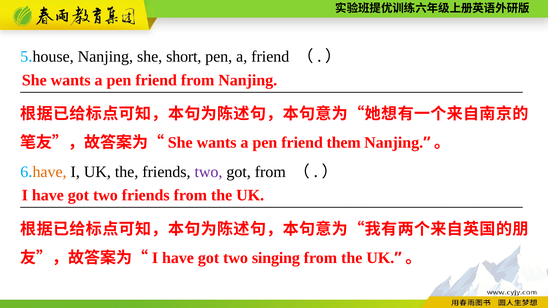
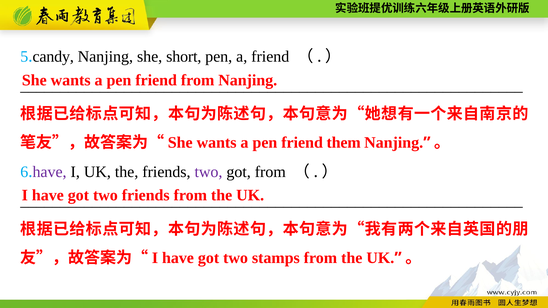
house: house -> candy (53, 57)
have colour: orange -> purple (50, 172)
singing: singing -> stamps (276, 258)
